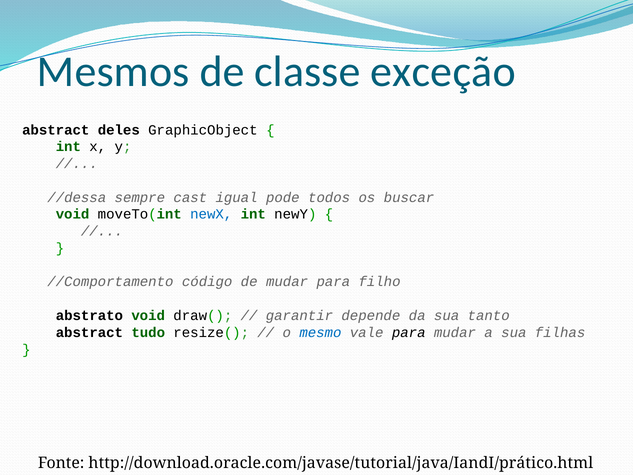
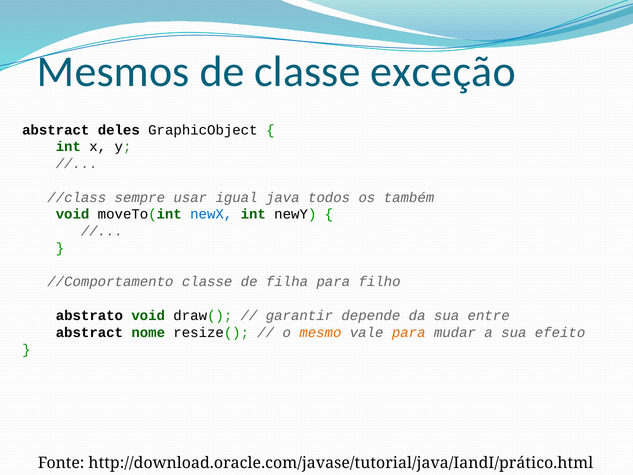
//dessa: //dessa -> //class (77, 197)
cast: cast -> usar (190, 197)
pode: pode -> java (283, 197)
buscar: buscar -> também (409, 197)
//Comportamento código: código -> classe (207, 282)
de mudar: mudar -> filha (287, 282)
tanto: tanto -> entre (489, 315)
tudo: tudo -> nome (148, 332)
mesmo colour: blue -> orange (320, 332)
para colour: black -> orange (409, 332)
filhas: filhas -> efeito (560, 332)
